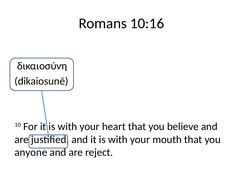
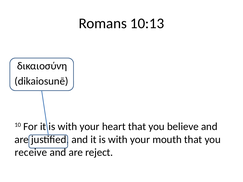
10:16: 10:16 -> 10:13 (147, 24)
anyone: anyone -> receive (31, 153)
